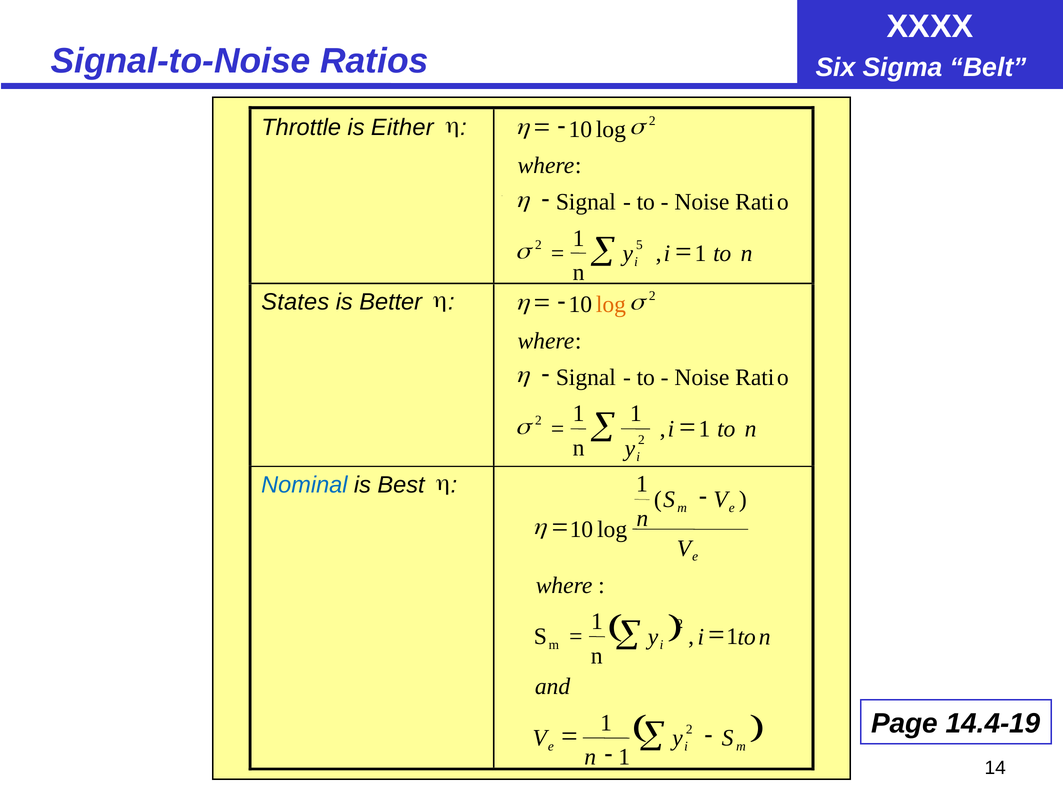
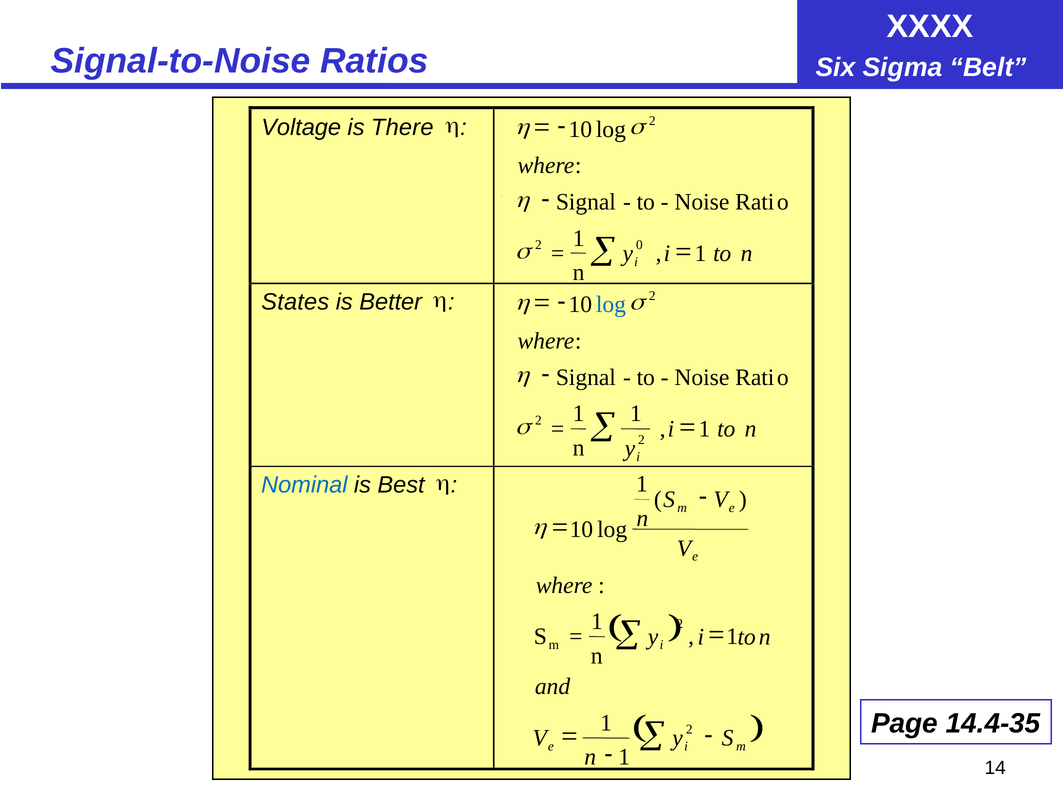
Throttle: Throttle -> Voltage (301, 127)
Either: Either -> There (402, 127)
5: 5 -> 0 (639, 245)
log colour: orange -> blue (611, 305)
14.4-19: 14.4-19 -> 14.4-35 (993, 724)
